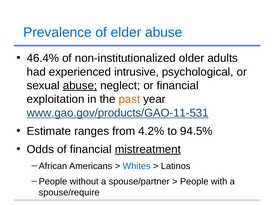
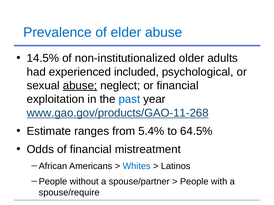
46.4%: 46.4% -> 14.5% (43, 58)
intrusive: intrusive -> included (137, 72)
past colour: orange -> blue (129, 99)
www.gao.gov/products/GAO-11-531: www.gao.gov/products/GAO-11-531 -> www.gao.gov/products/GAO-11-268 (118, 113)
4.2%: 4.2% -> 5.4% (151, 131)
94.5%: 94.5% -> 64.5% (196, 131)
mistreatment underline: present -> none (148, 150)
